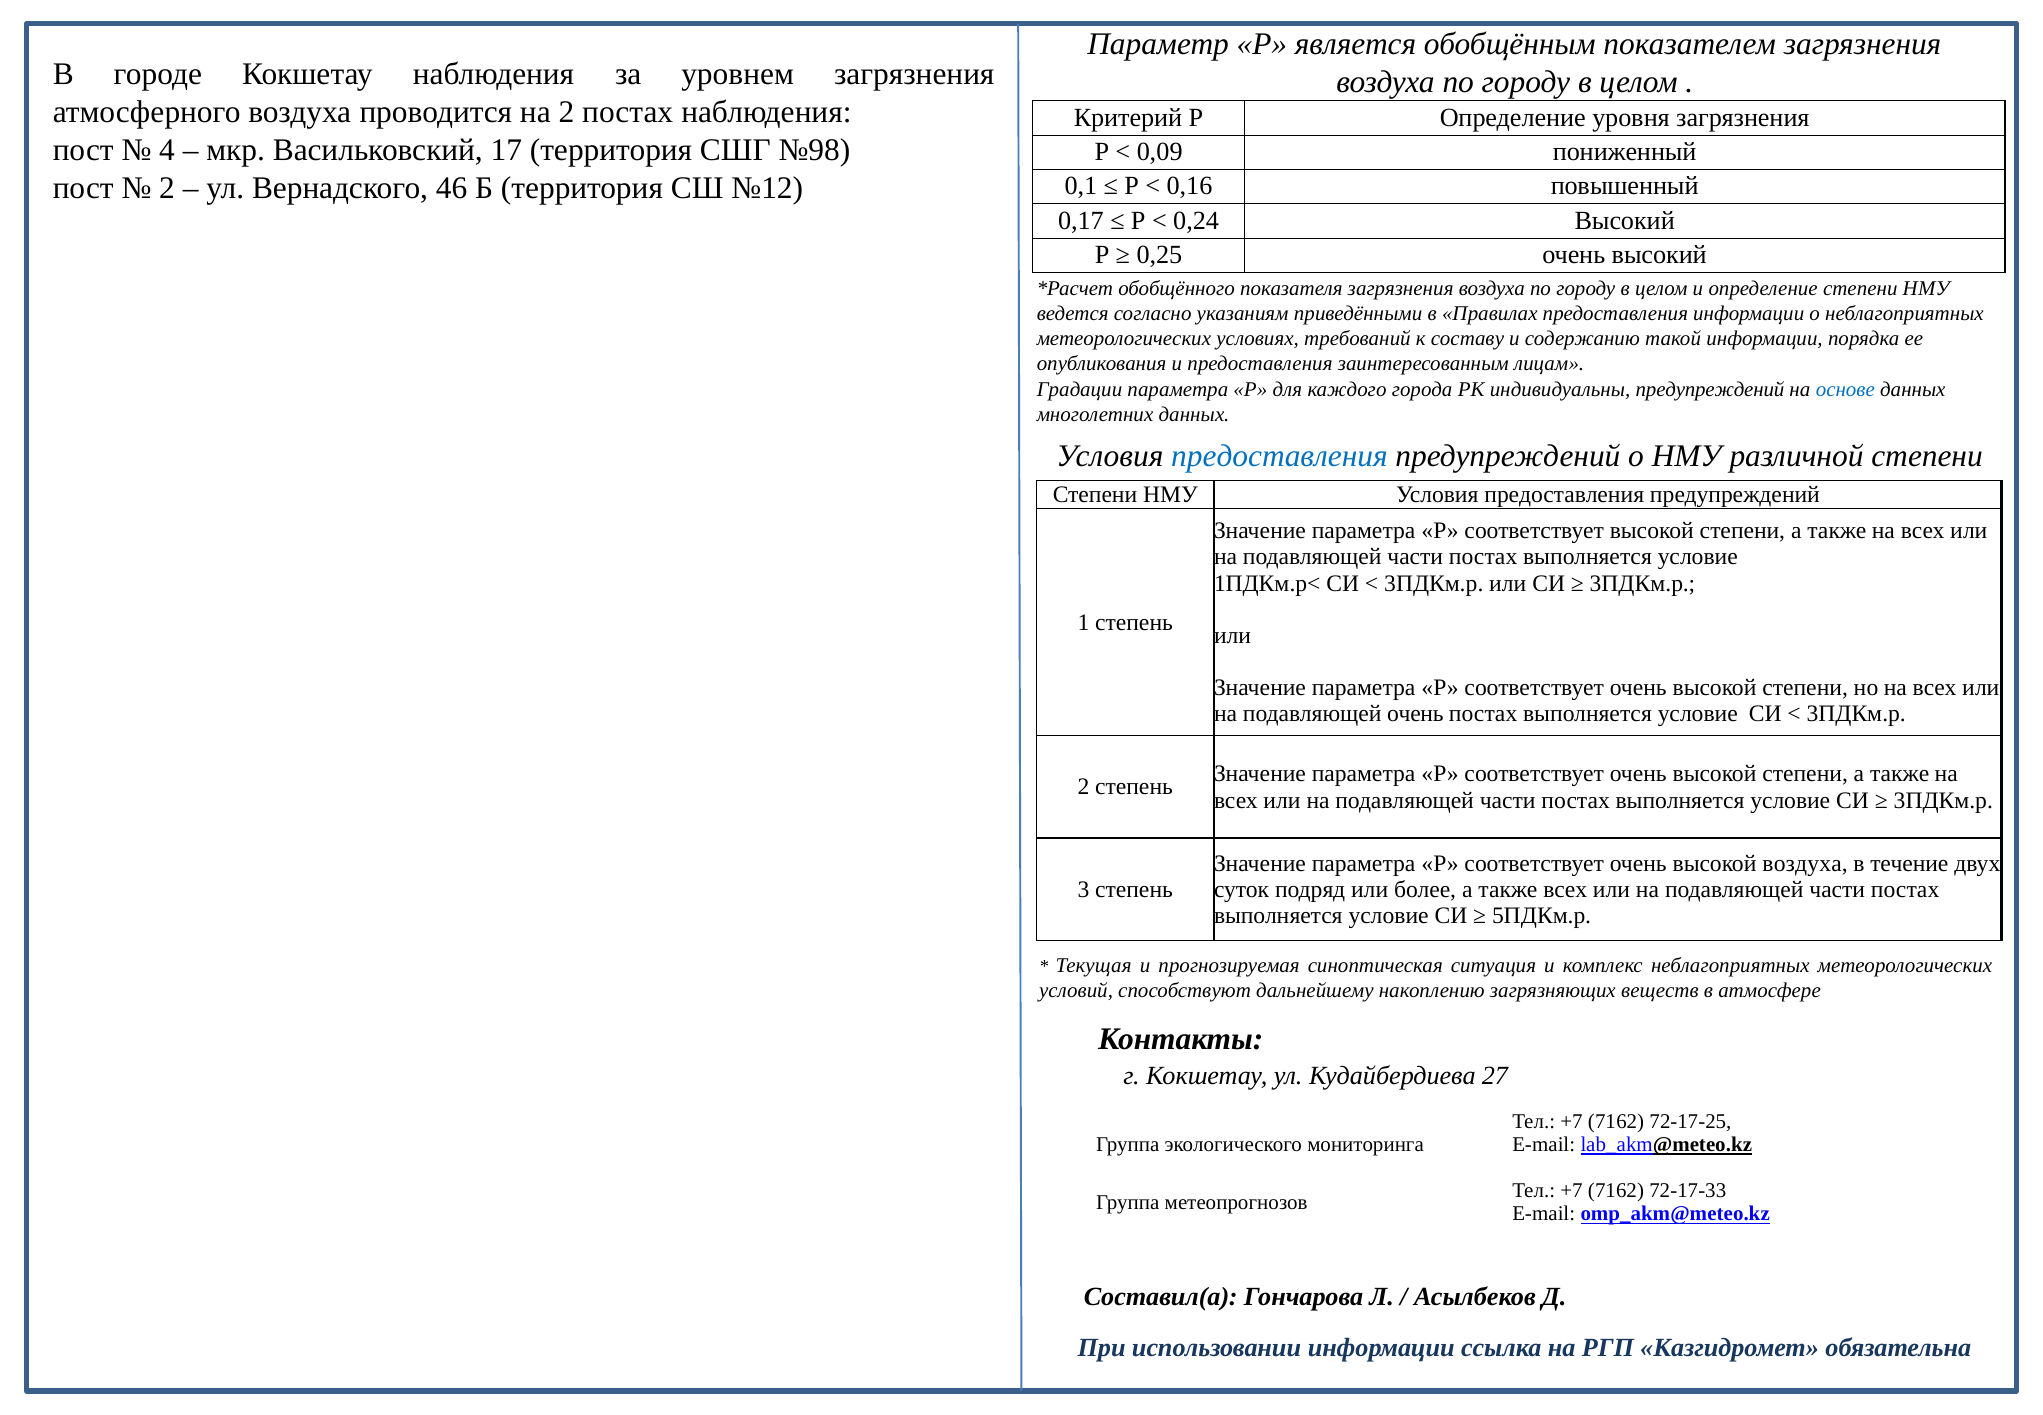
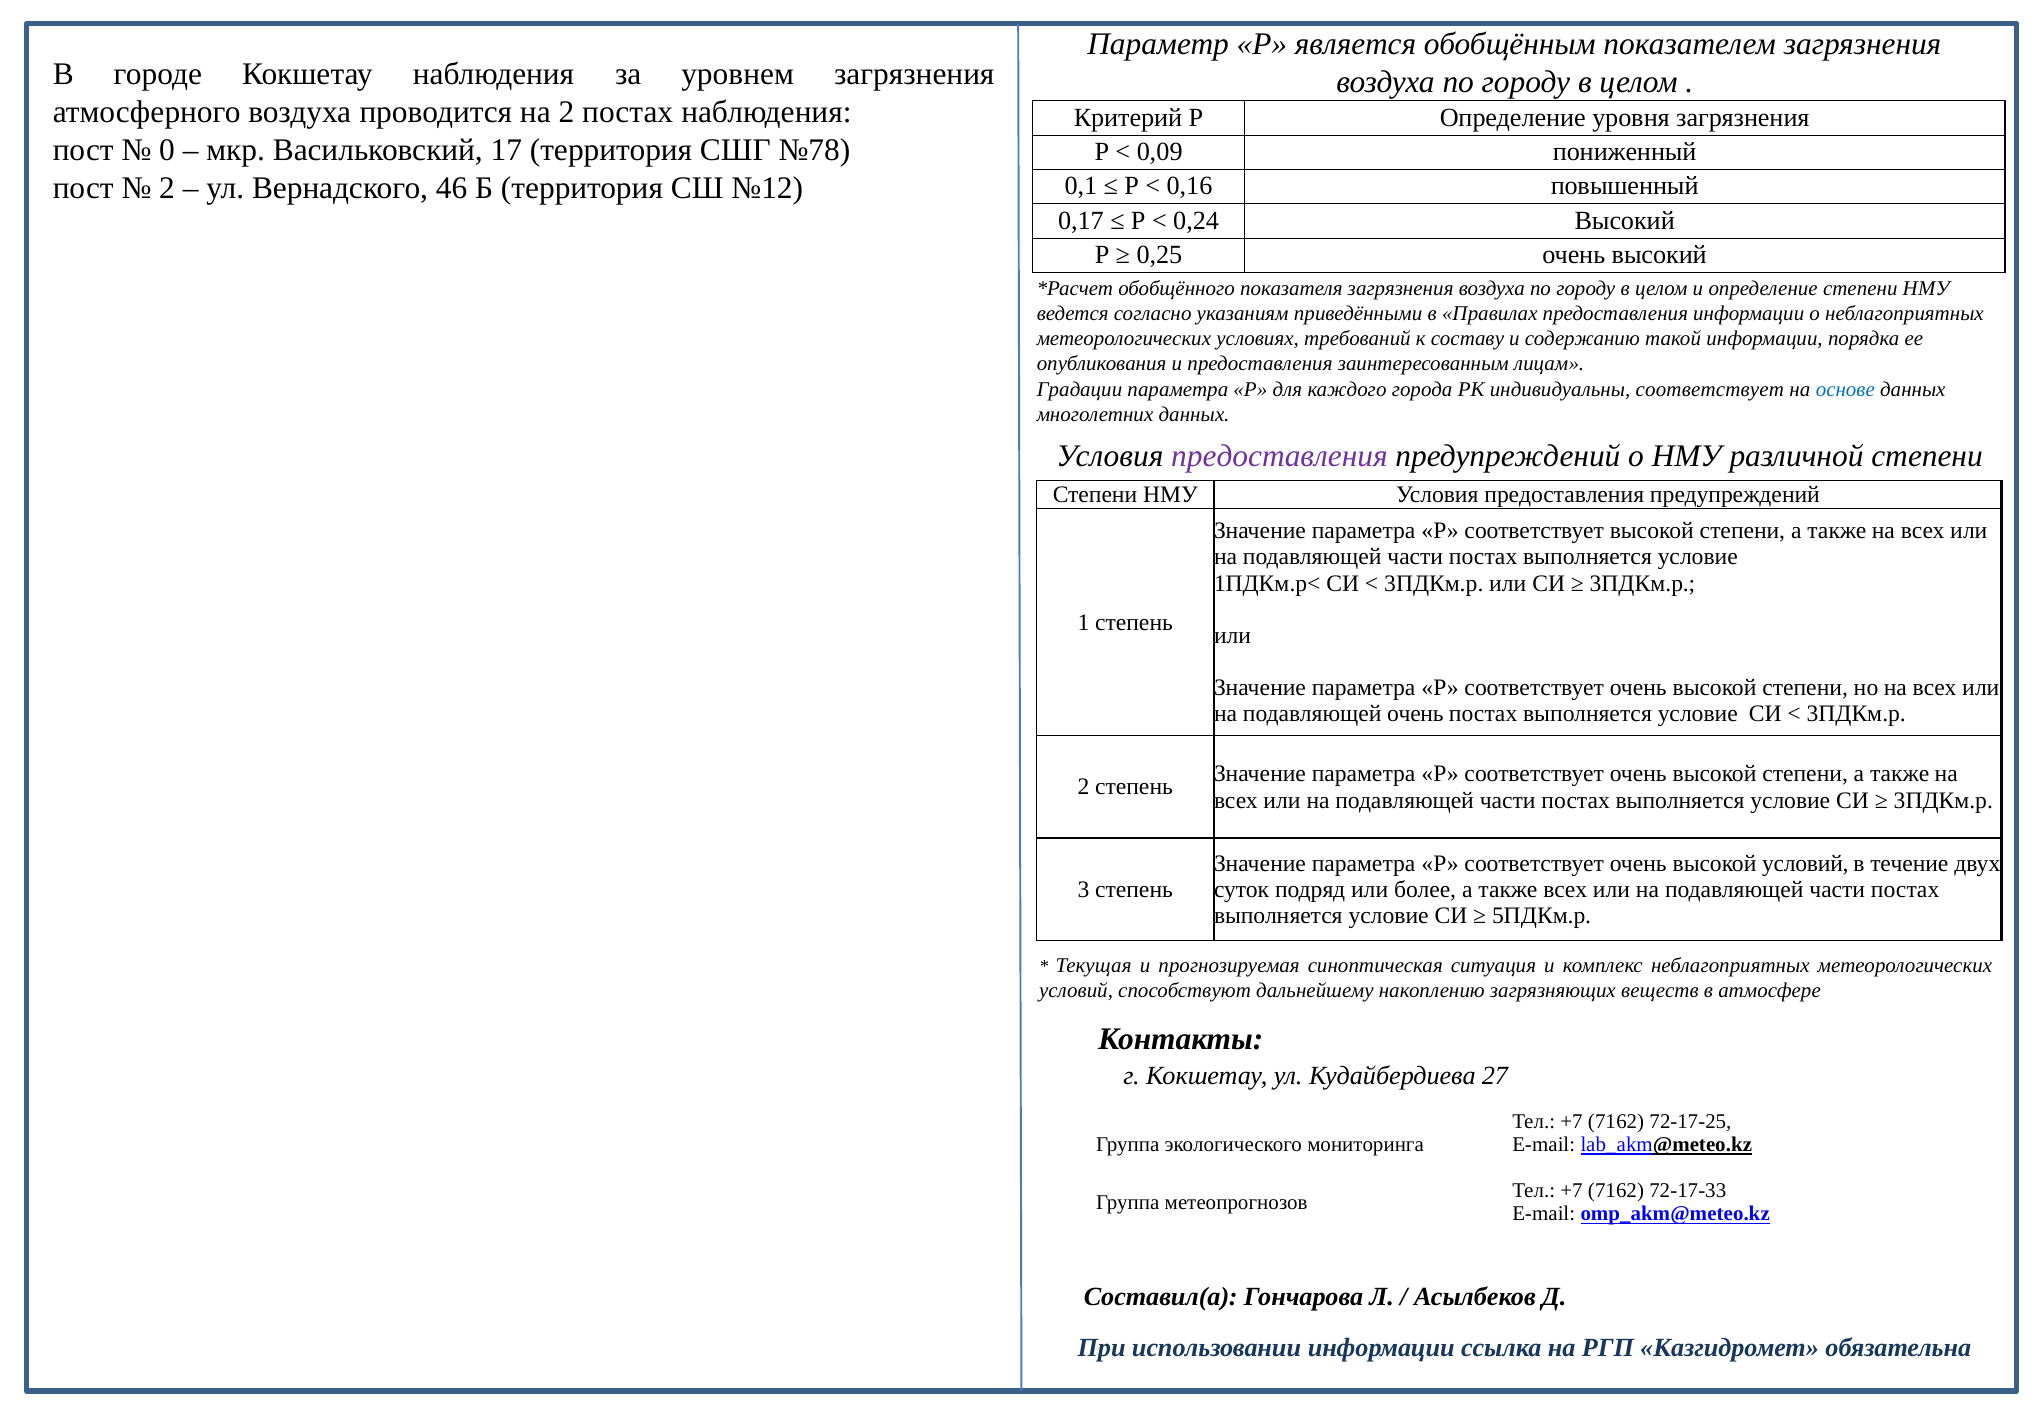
4: 4 -> 0 (167, 150)
№98: №98 -> №78 (814, 150)
индивидуальны предупреждений: предупреждений -> соответствует (1710, 389)
предоставления colour: blue -> purple (1279, 456)
высокой воздуха: воздуха -> условий (1805, 863)
